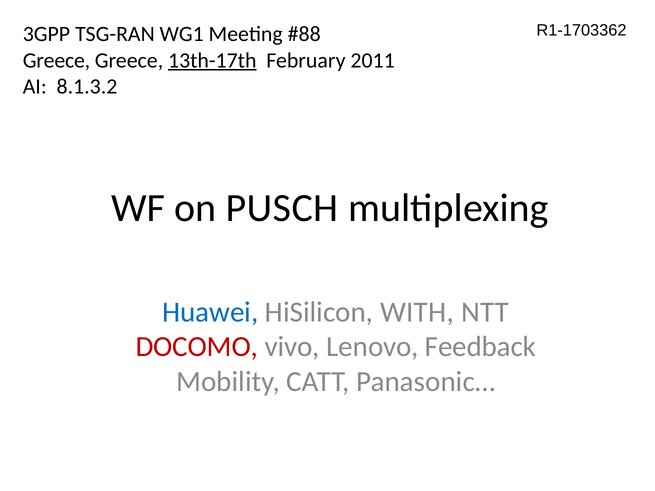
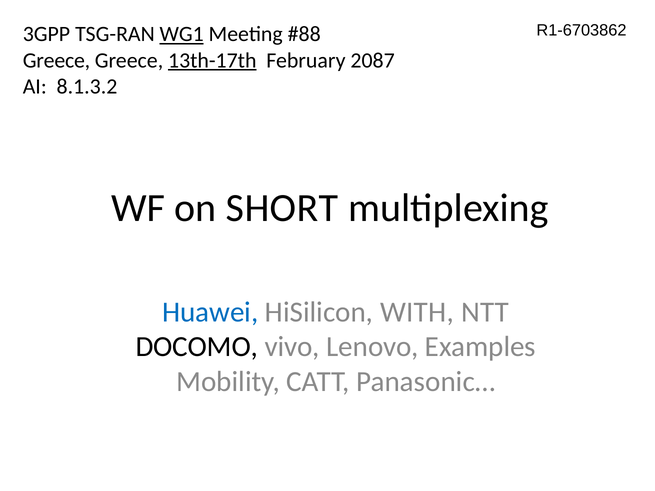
R1-1703362: R1-1703362 -> R1-6703862 (581, 31)
WG1 underline: none -> present (182, 34)
2011: 2011 -> 2087 (373, 60)
PUSCH: PUSCH -> SHORT (282, 208)
DOCOMO colour: red -> black (197, 347)
Feedback: Feedback -> Examples (480, 347)
